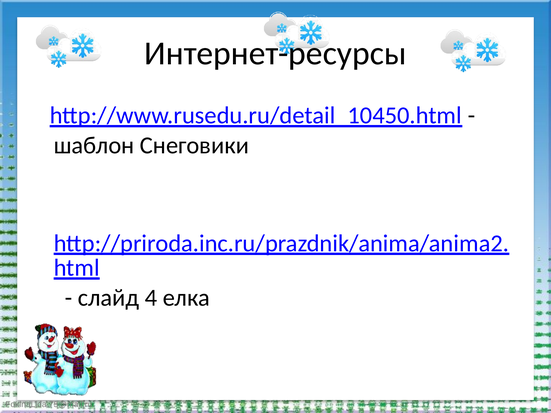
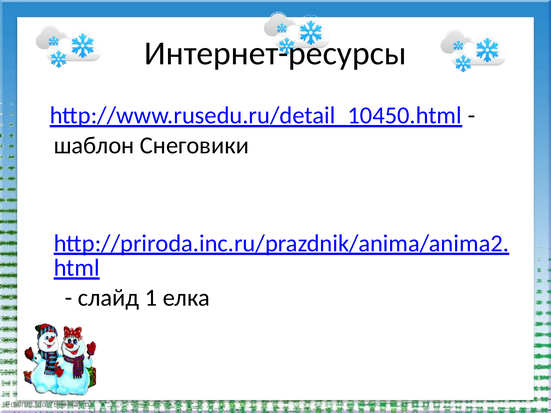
4: 4 -> 1 (151, 298)
